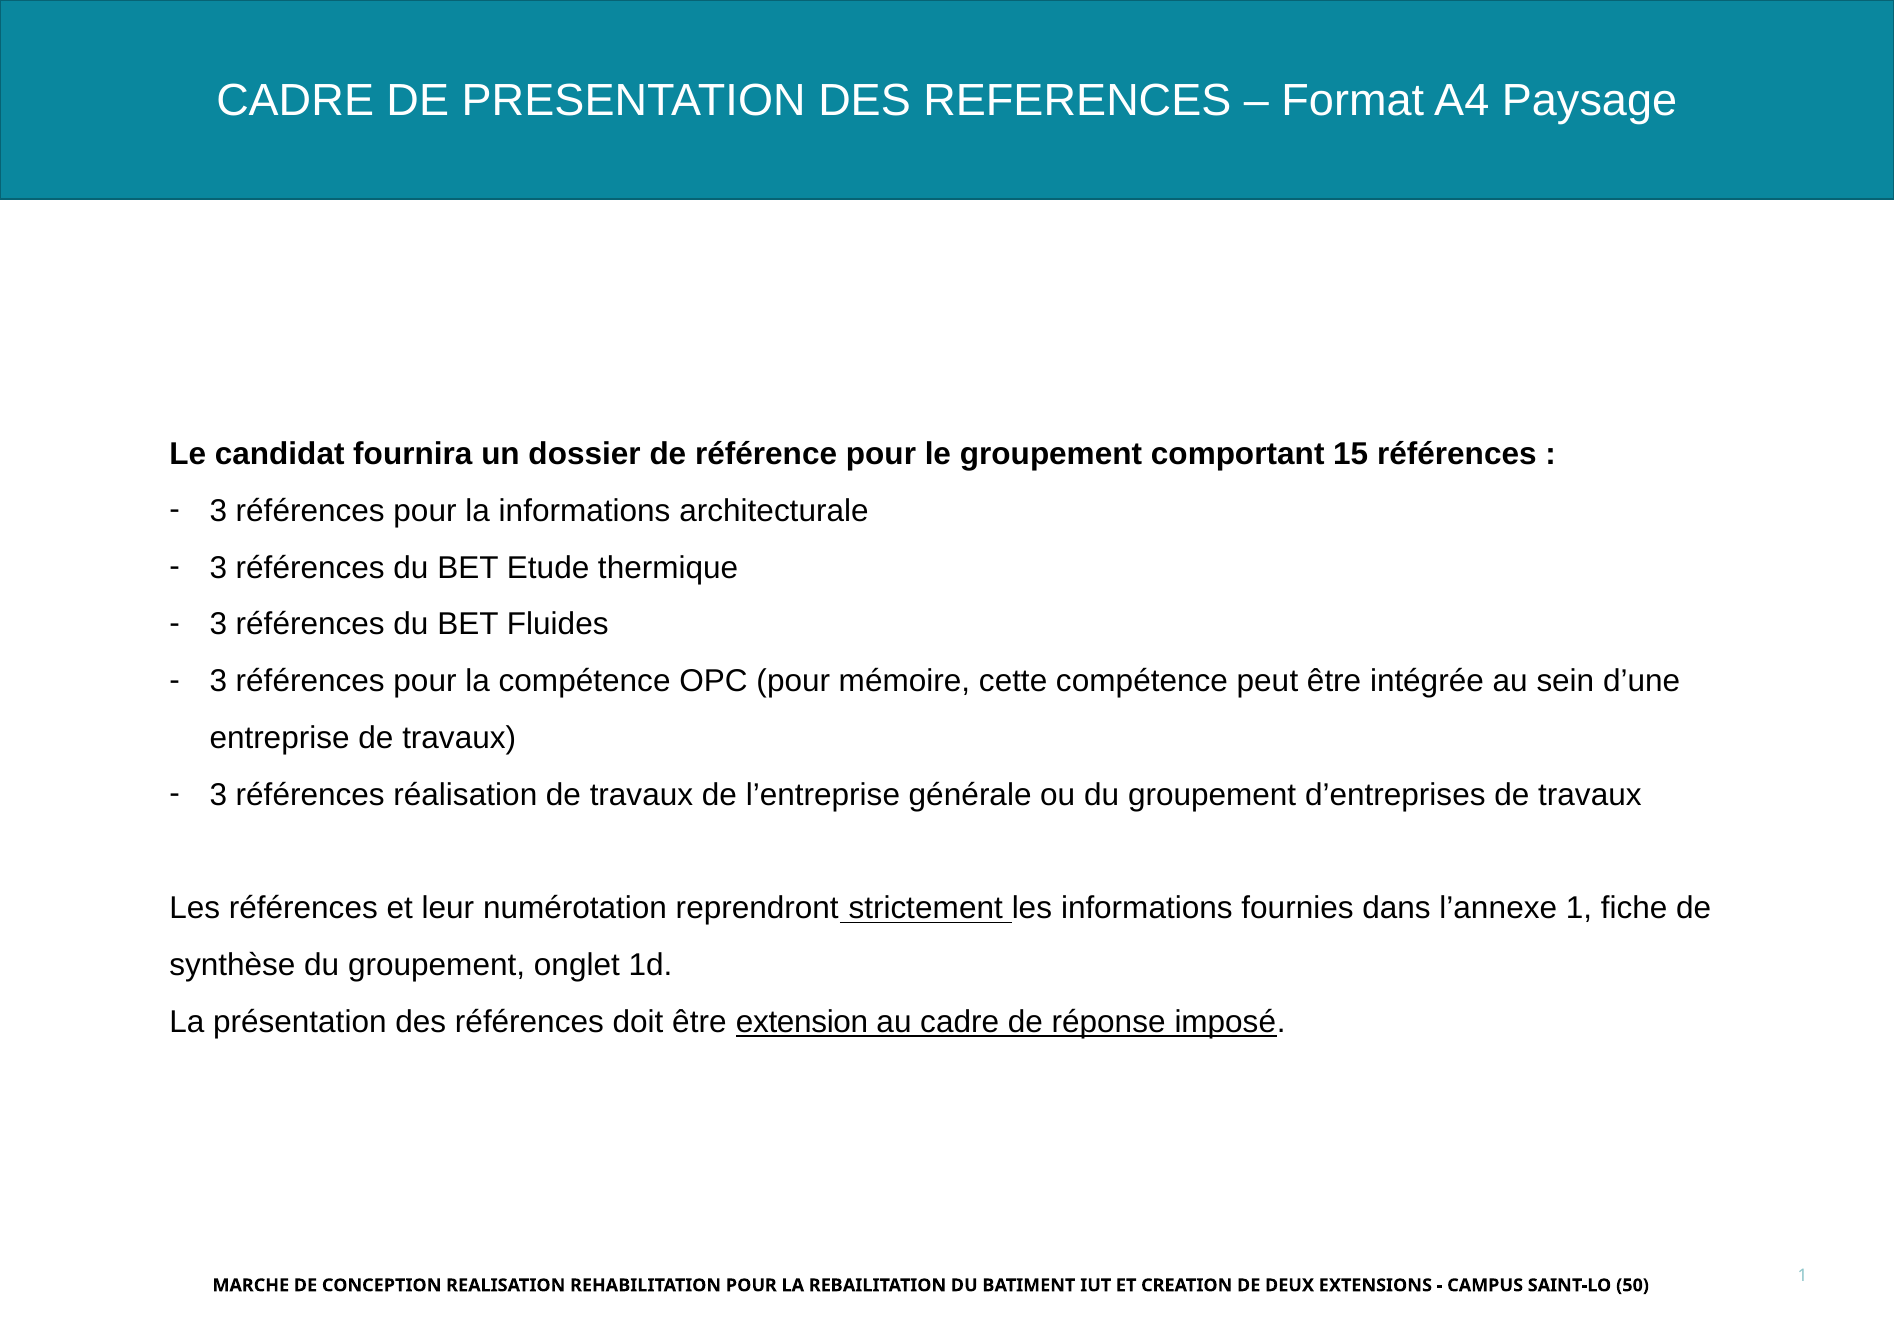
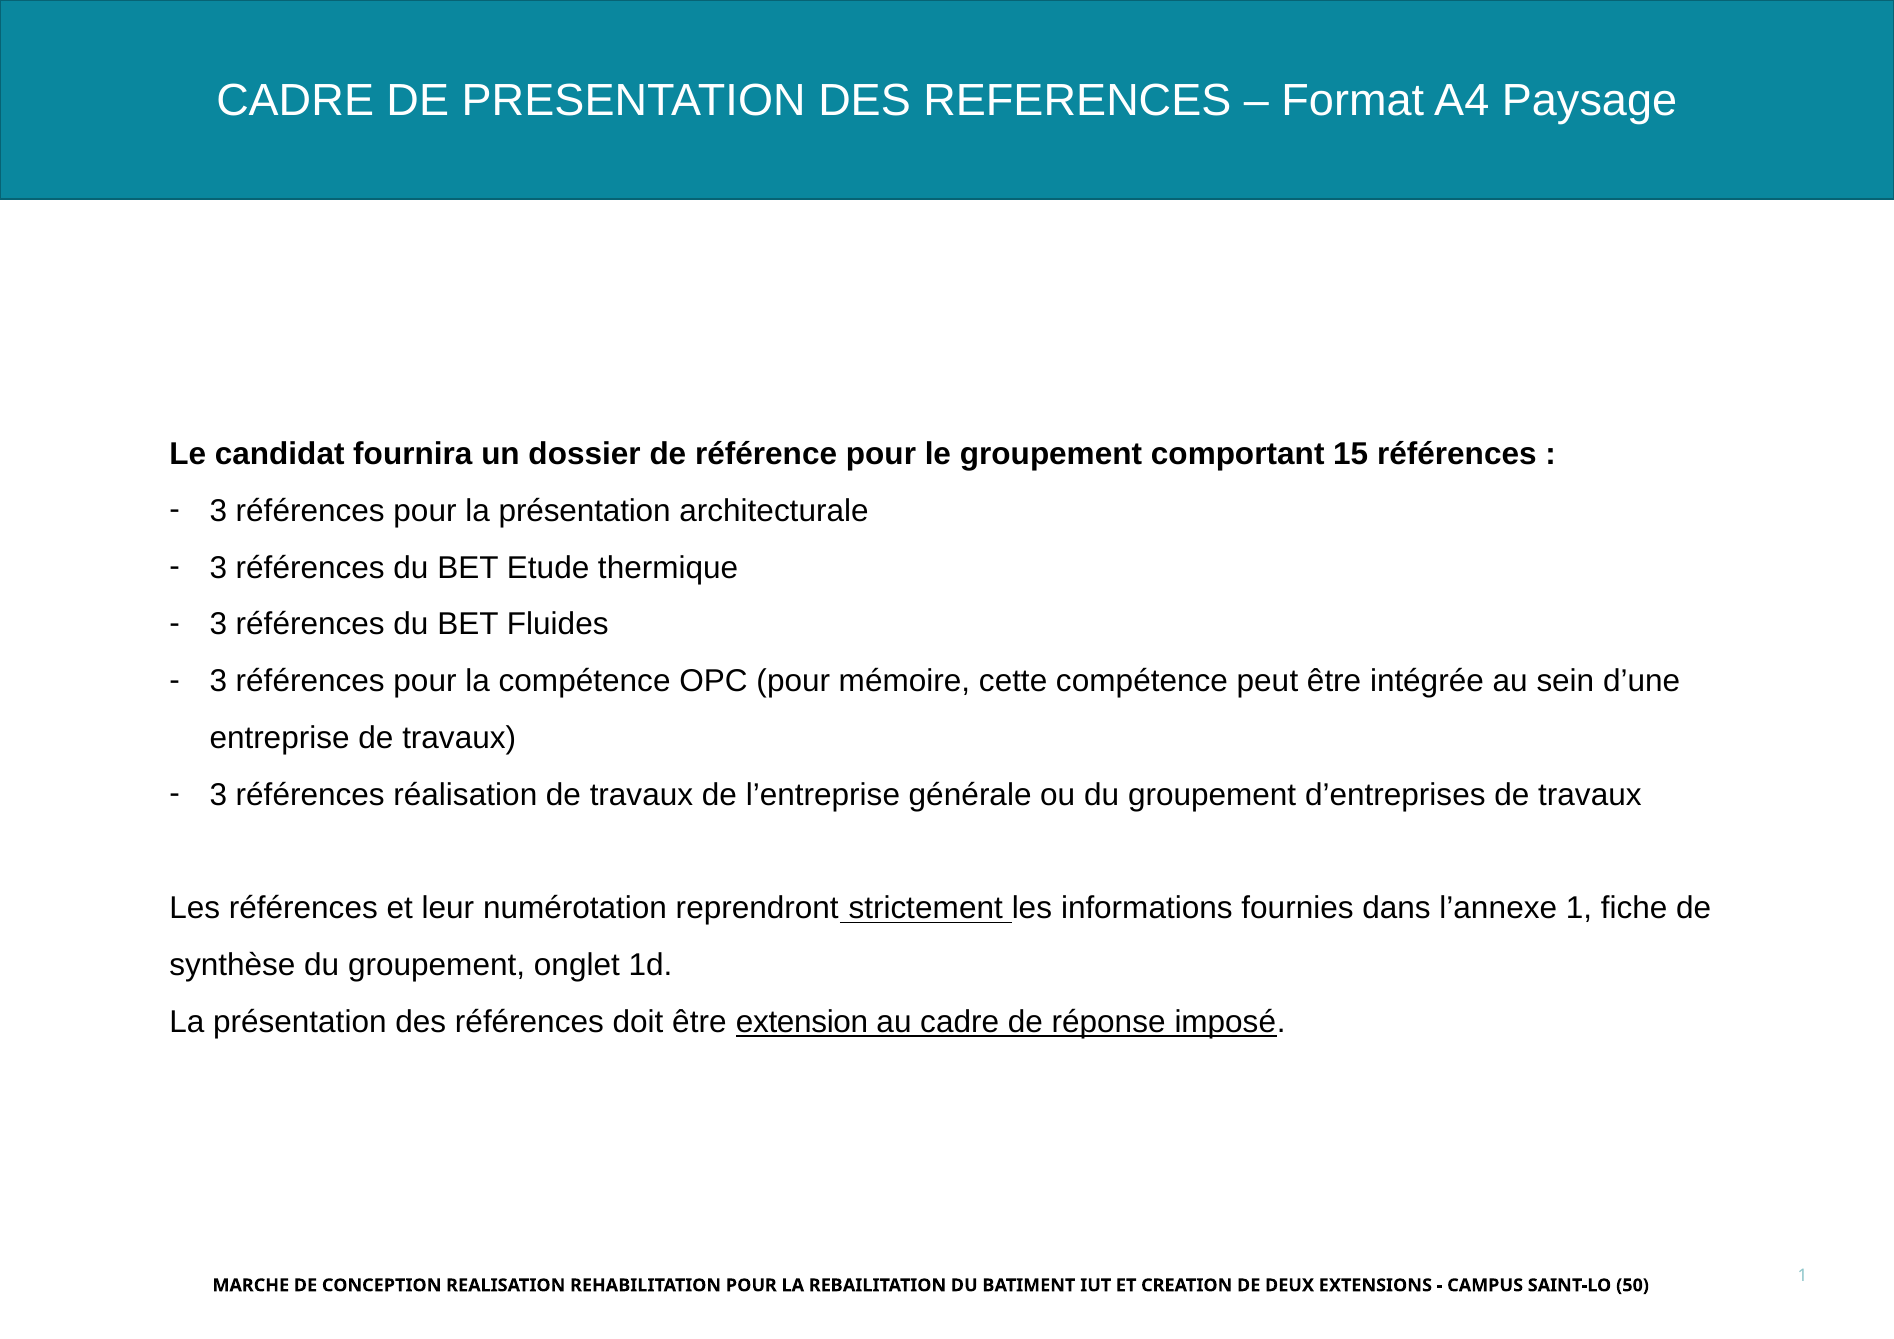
pour la informations: informations -> présentation (585, 511)
